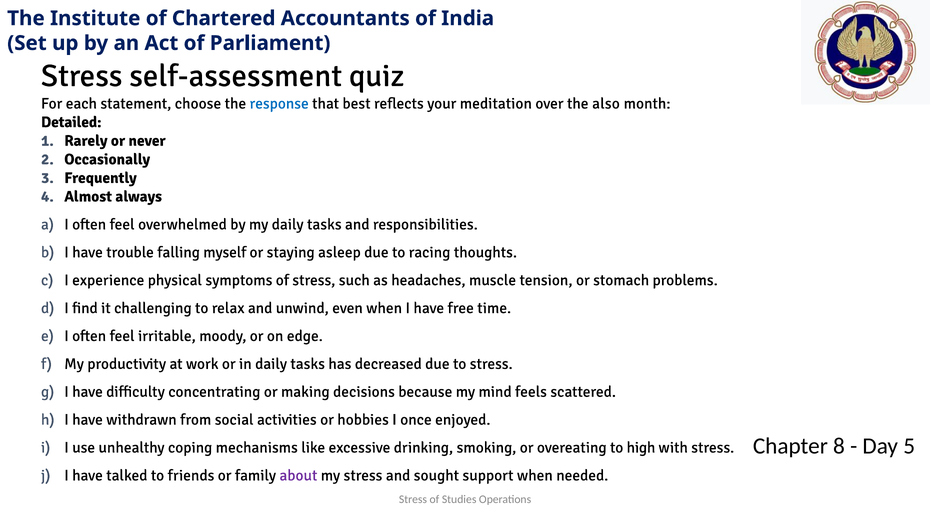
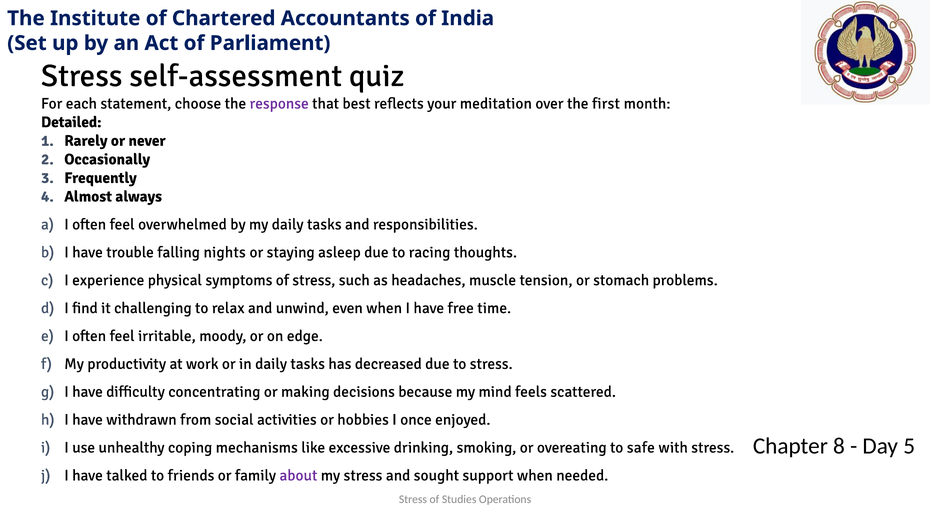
response colour: blue -> purple (279, 103)
also: also -> first (606, 103)
myself: myself -> nights (225, 252)
high: high -> safe (641, 448)
